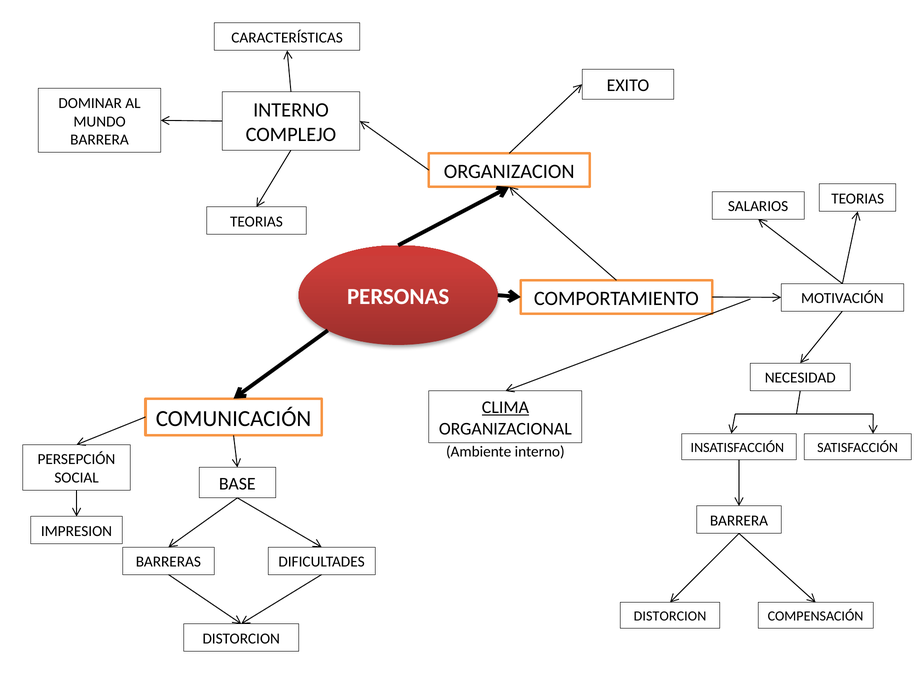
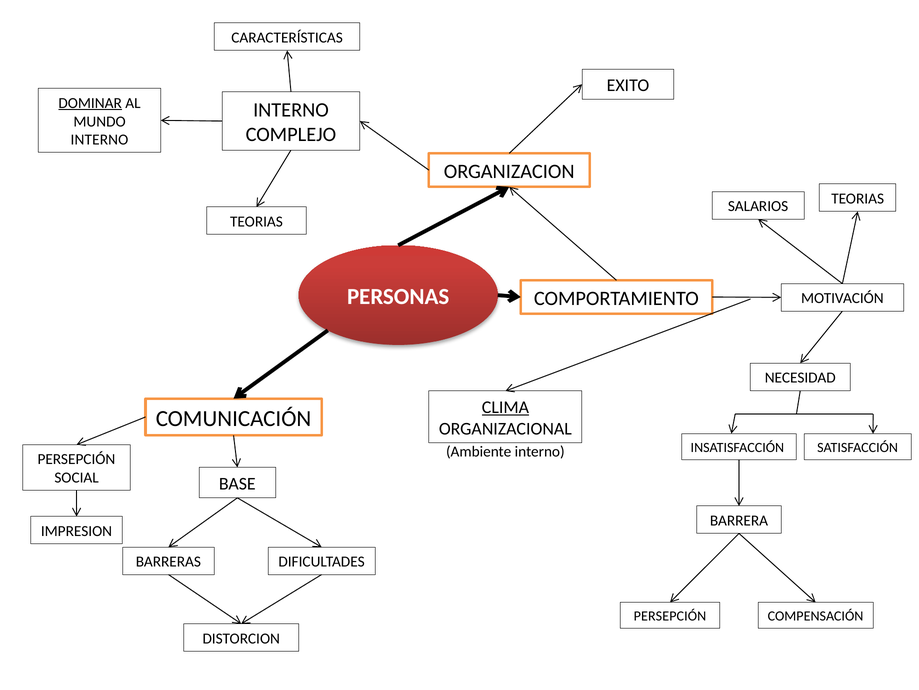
DOMINAR underline: none -> present (90, 103)
BARRERA: BARRERA -> INTERNO (99, 140)
DISTORCION: DISTORCION -> PERSEPCIÓN (670, 616)
